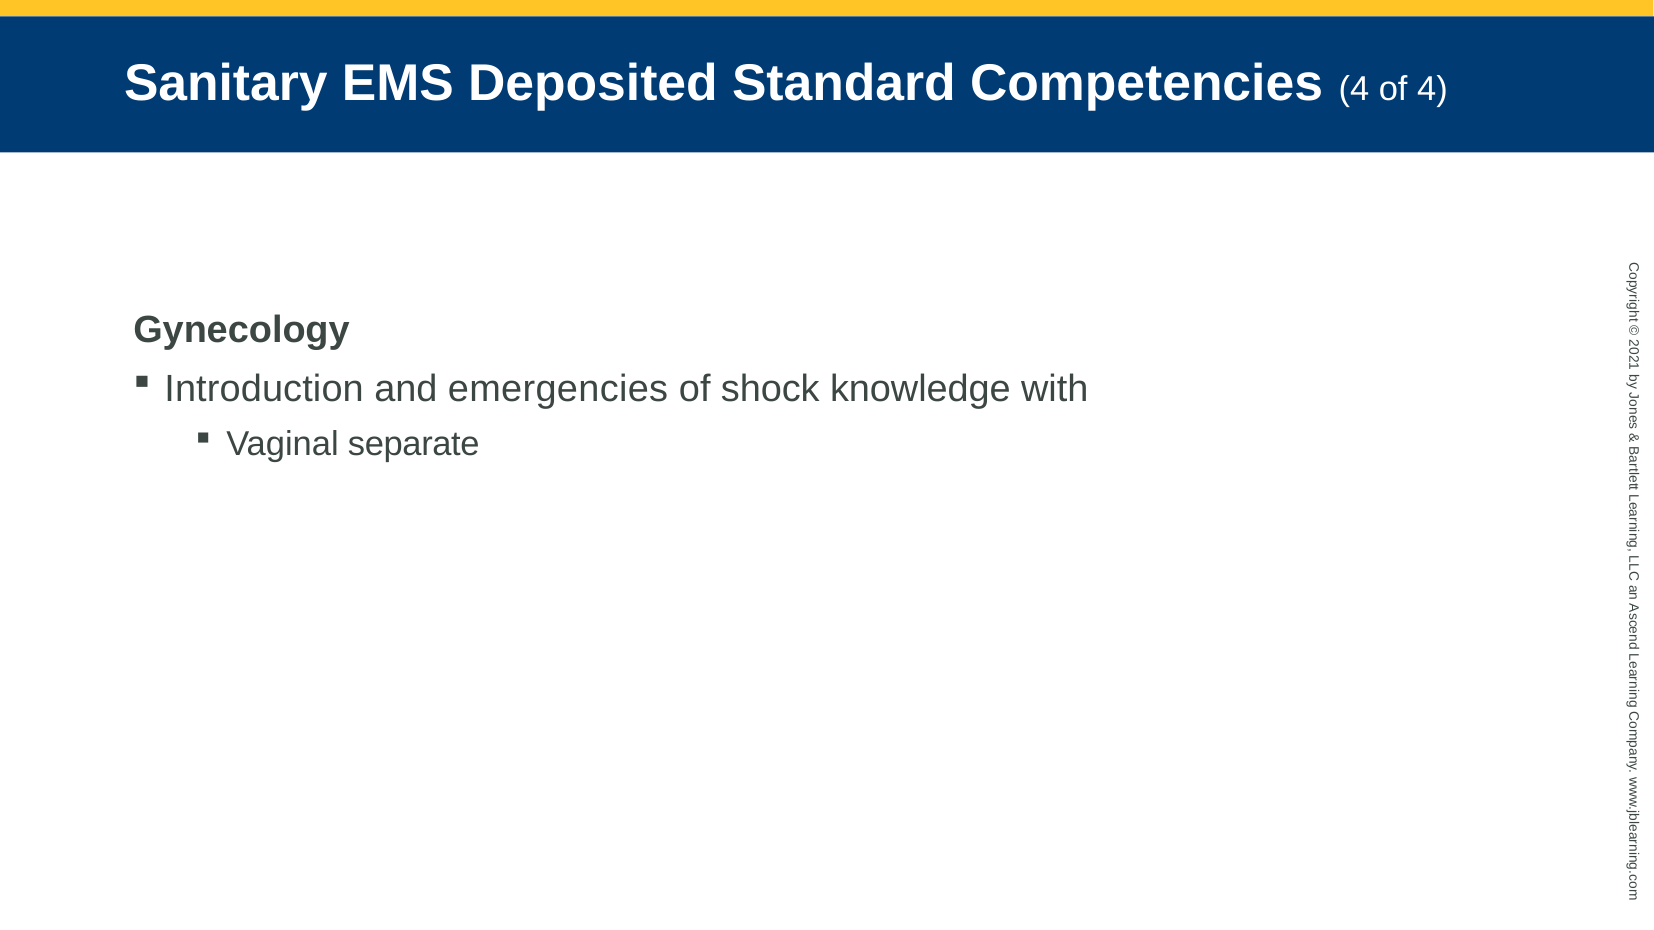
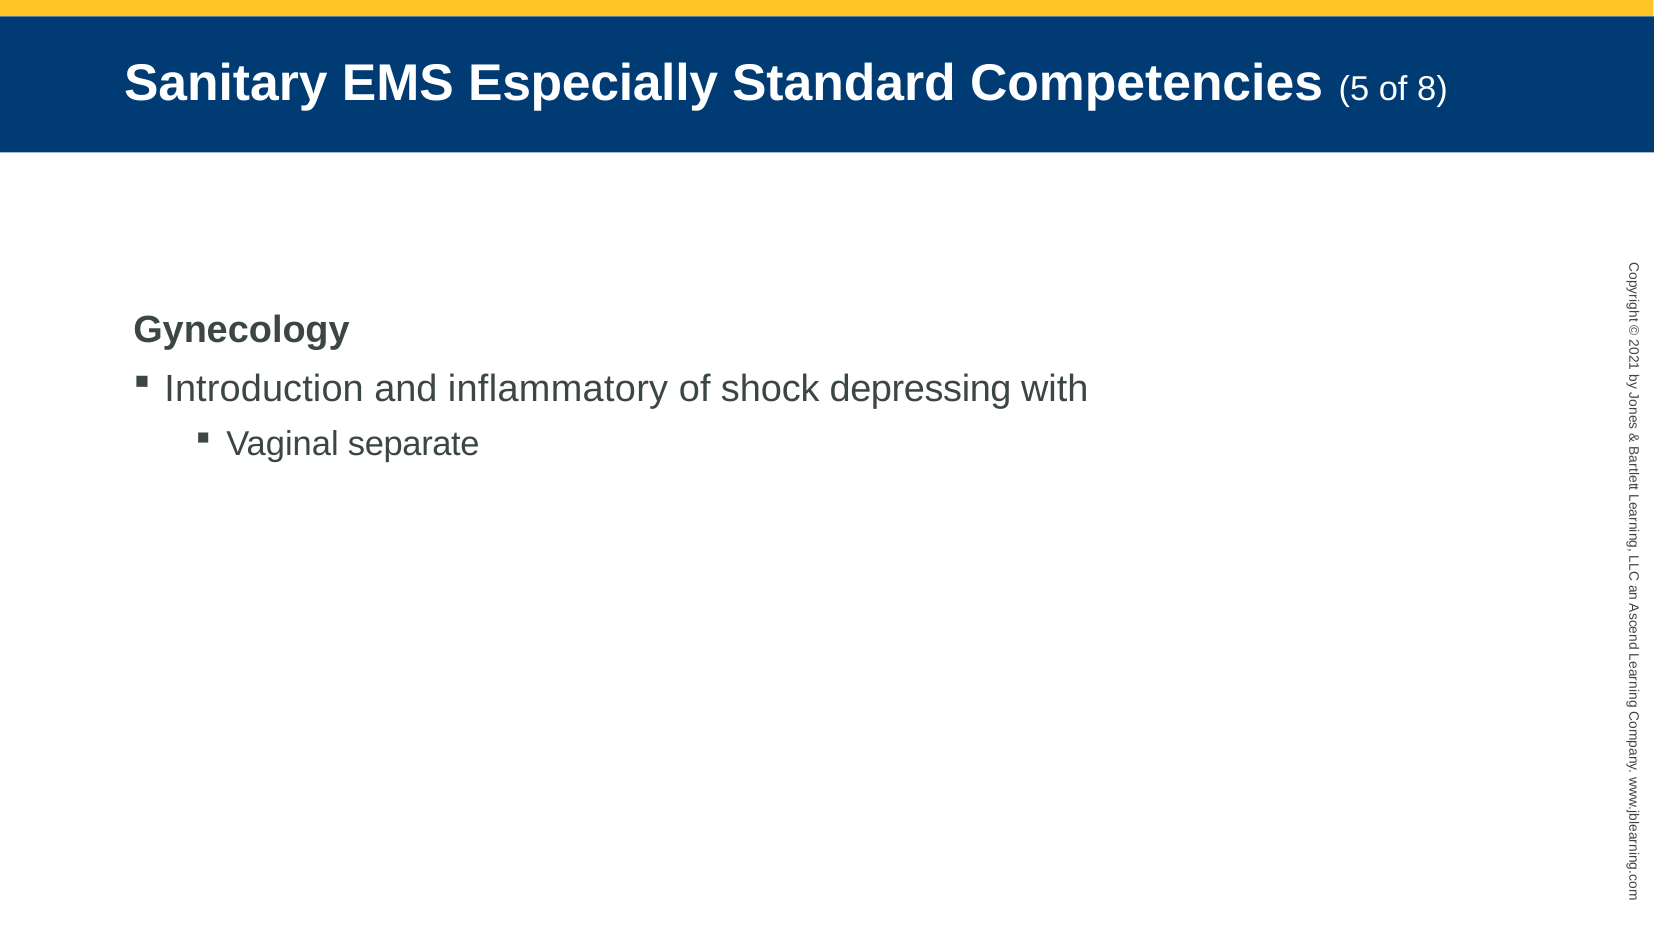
Deposited: Deposited -> Especially (593, 83)
Competencies 4: 4 -> 5 (1354, 89)
of 4: 4 -> 8 (1433, 89)
emergencies: emergencies -> inflammatory (558, 389)
knowledge: knowledge -> depressing (921, 389)
